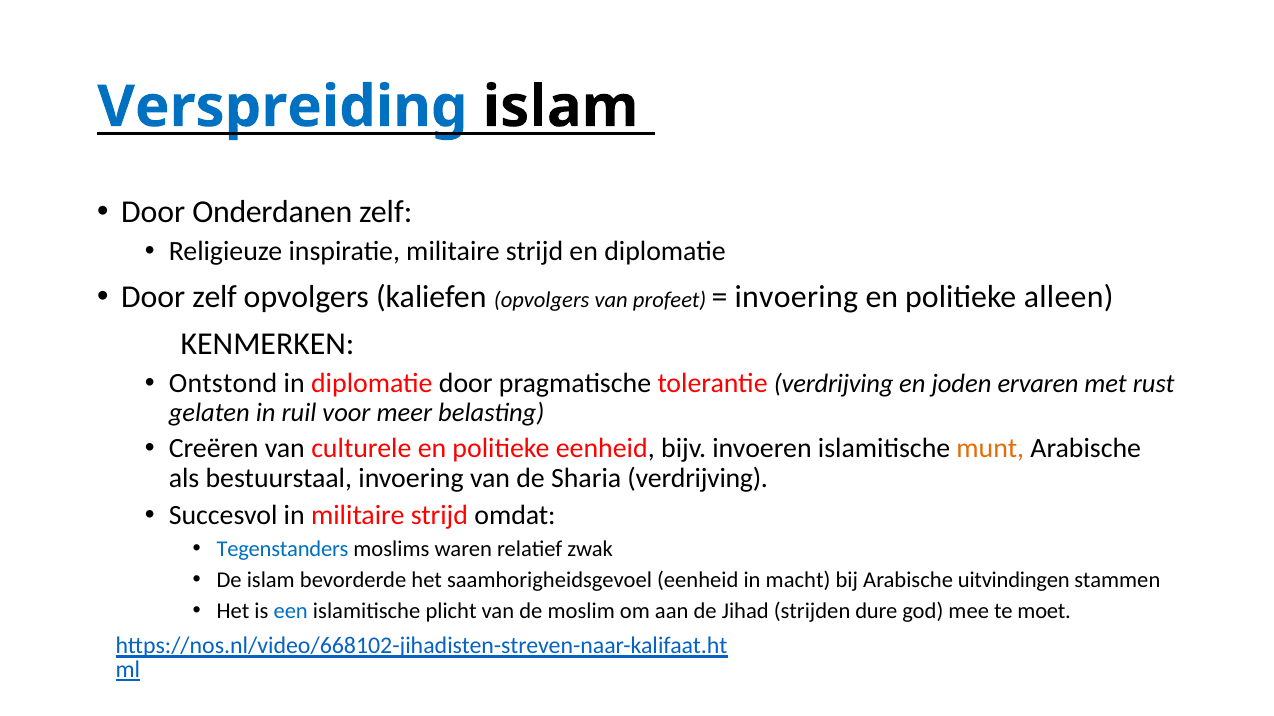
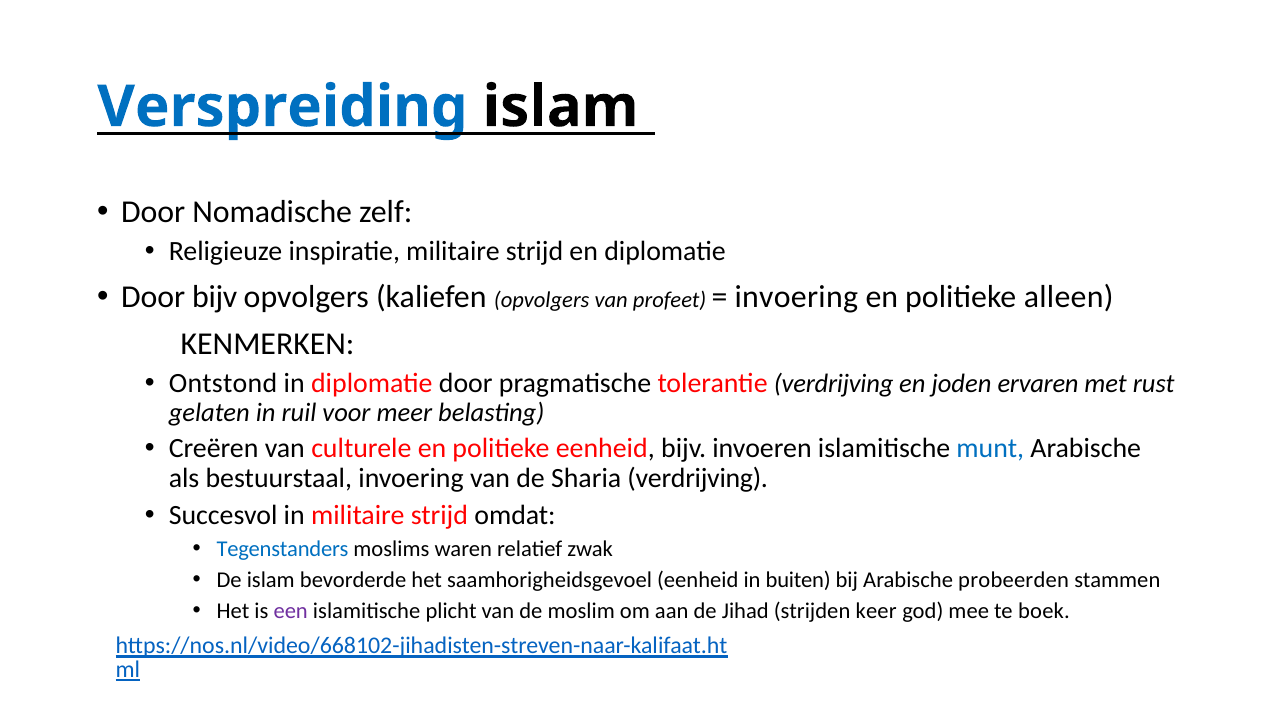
Onderdanen: Onderdanen -> Nomadische (272, 213)
Door zelf: zelf -> bijv (215, 297)
munt colour: orange -> blue (990, 449)
macht: macht -> buiten (798, 581)
uitvindingen: uitvindingen -> probeerden (1014, 581)
een colour: blue -> purple (291, 612)
dure: dure -> keer (876, 612)
moet: moet -> boek (1044, 612)
